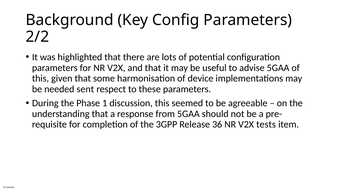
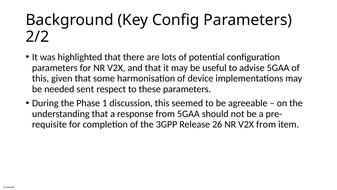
36: 36 -> 26 (217, 124)
V2X tests: tests -> from (266, 124)
